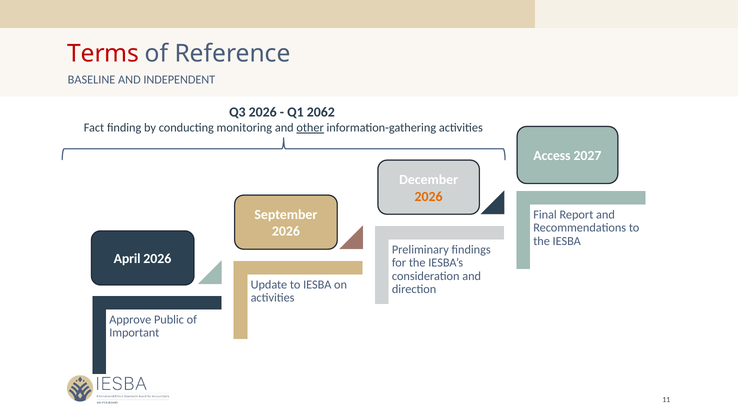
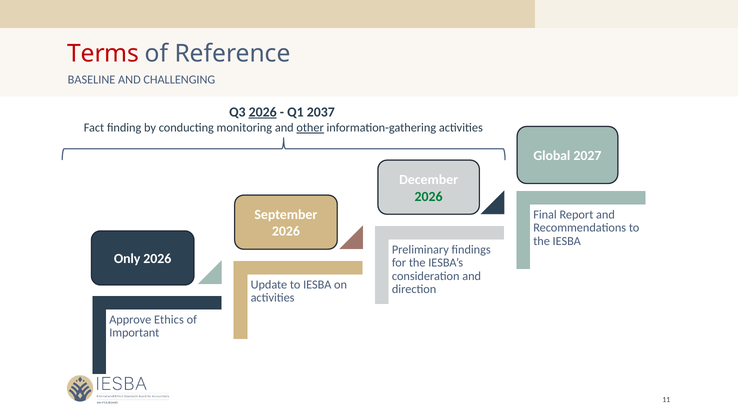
INDEPENDENT: INDEPENDENT -> CHALLENGING (179, 80)
2026 underline: none -> present (263, 112)
2062: 2062 -> 2037 (321, 112)
Access: Access -> Global (552, 156)
2026 colour: orange -> green (429, 197)
April: April -> Only (127, 259)
Public: Public -> Ethics (169, 320)
